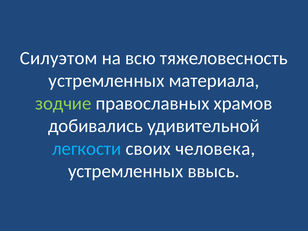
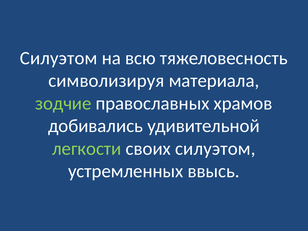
устремленных: устремленных -> символизируя (106, 81)
легкости colour: light blue -> light green (87, 149)
своих человека: человека -> силуэтом (215, 149)
